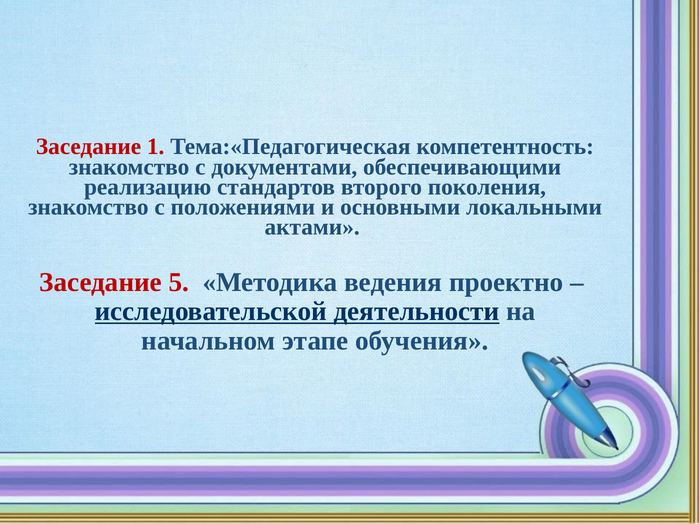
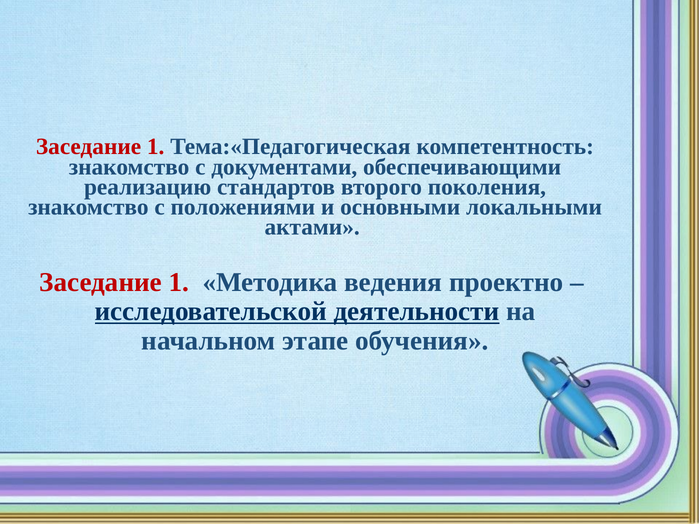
5: 5 -> 1 (179, 282)
